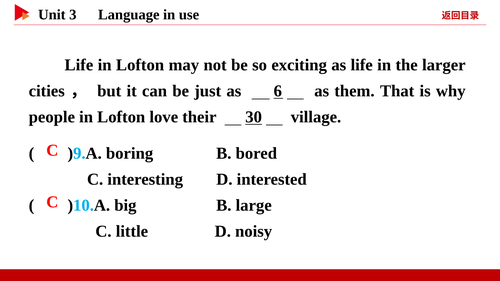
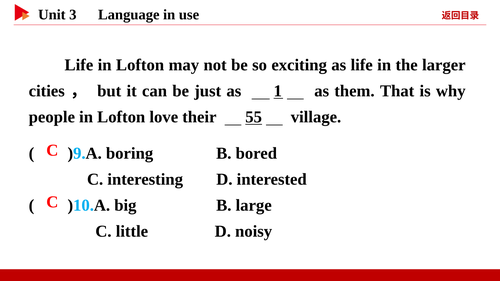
6: 6 -> 1 (278, 91)
30: 30 -> 55 (254, 117)
